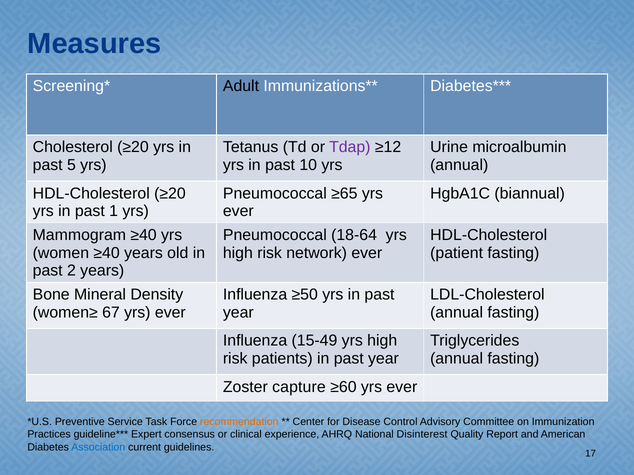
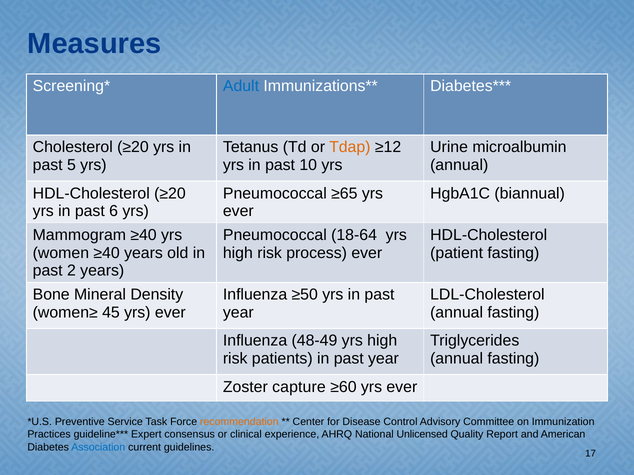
Adult colour: black -> blue (241, 86)
Tdap colour: purple -> orange (350, 147)
1: 1 -> 6 (114, 211)
network: network -> process (317, 253)
67: 67 -> 45 (111, 313)
15-49: 15-49 -> 48-49 (314, 341)
Disinterest: Disinterest -> Unlicensed (422, 435)
